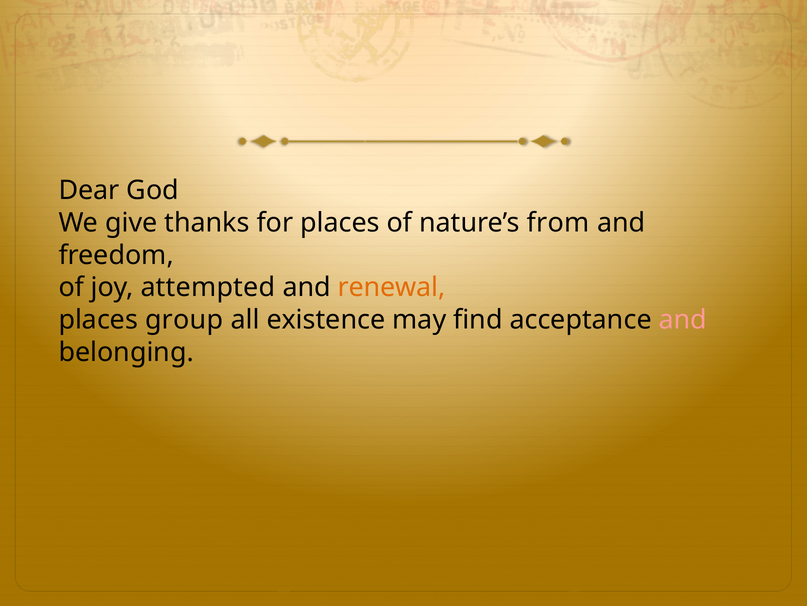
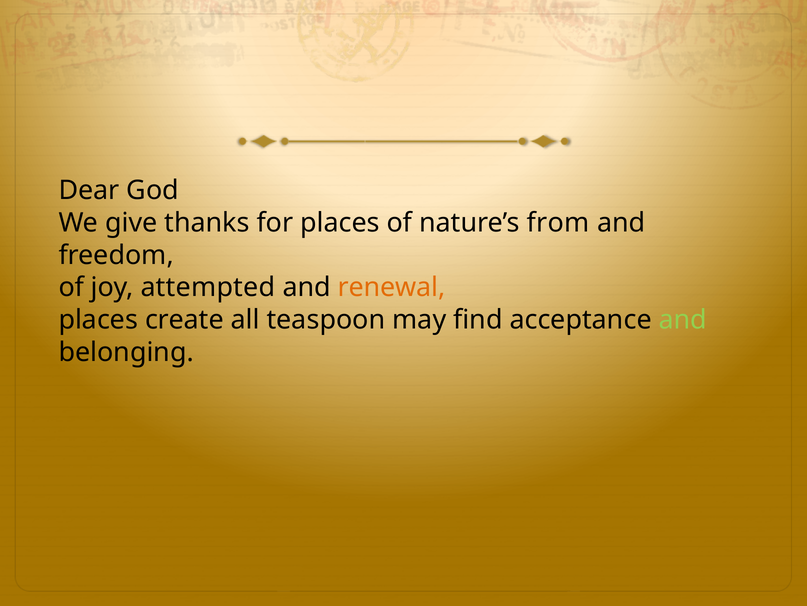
group: group -> create (184, 319)
existence: existence -> teaspoon (326, 319)
and colour: pink -> light green (683, 319)
